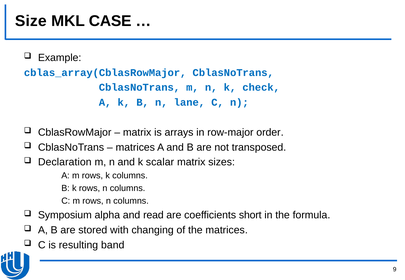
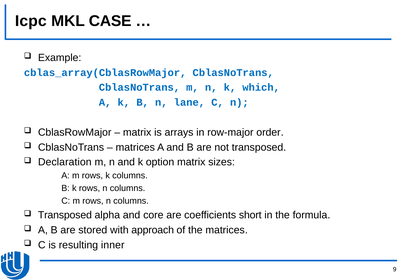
Size: Size -> Icpc (31, 21)
check: check -> which (261, 88)
scalar: scalar -> option (160, 162)
Symposium: Symposium -> Transposed (65, 215)
read: read -> core (153, 215)
changing: changing -> approach (153, 230)
band: band -> inner (113, 245)
